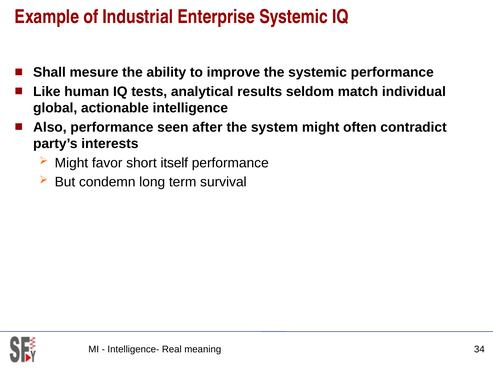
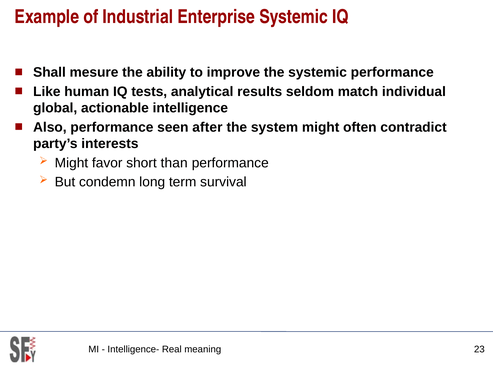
itself: itself -> than (174, 163)
34: 34 -> 23 (479, 349)
